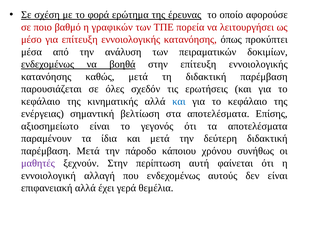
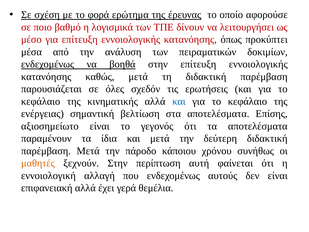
γραφικών: γραφικών -> λογισμικά (112, 27)
πορεία: πορεία -> δίνουν (190, 27)
μαθητές colour: purple -> orange (38, 163)
